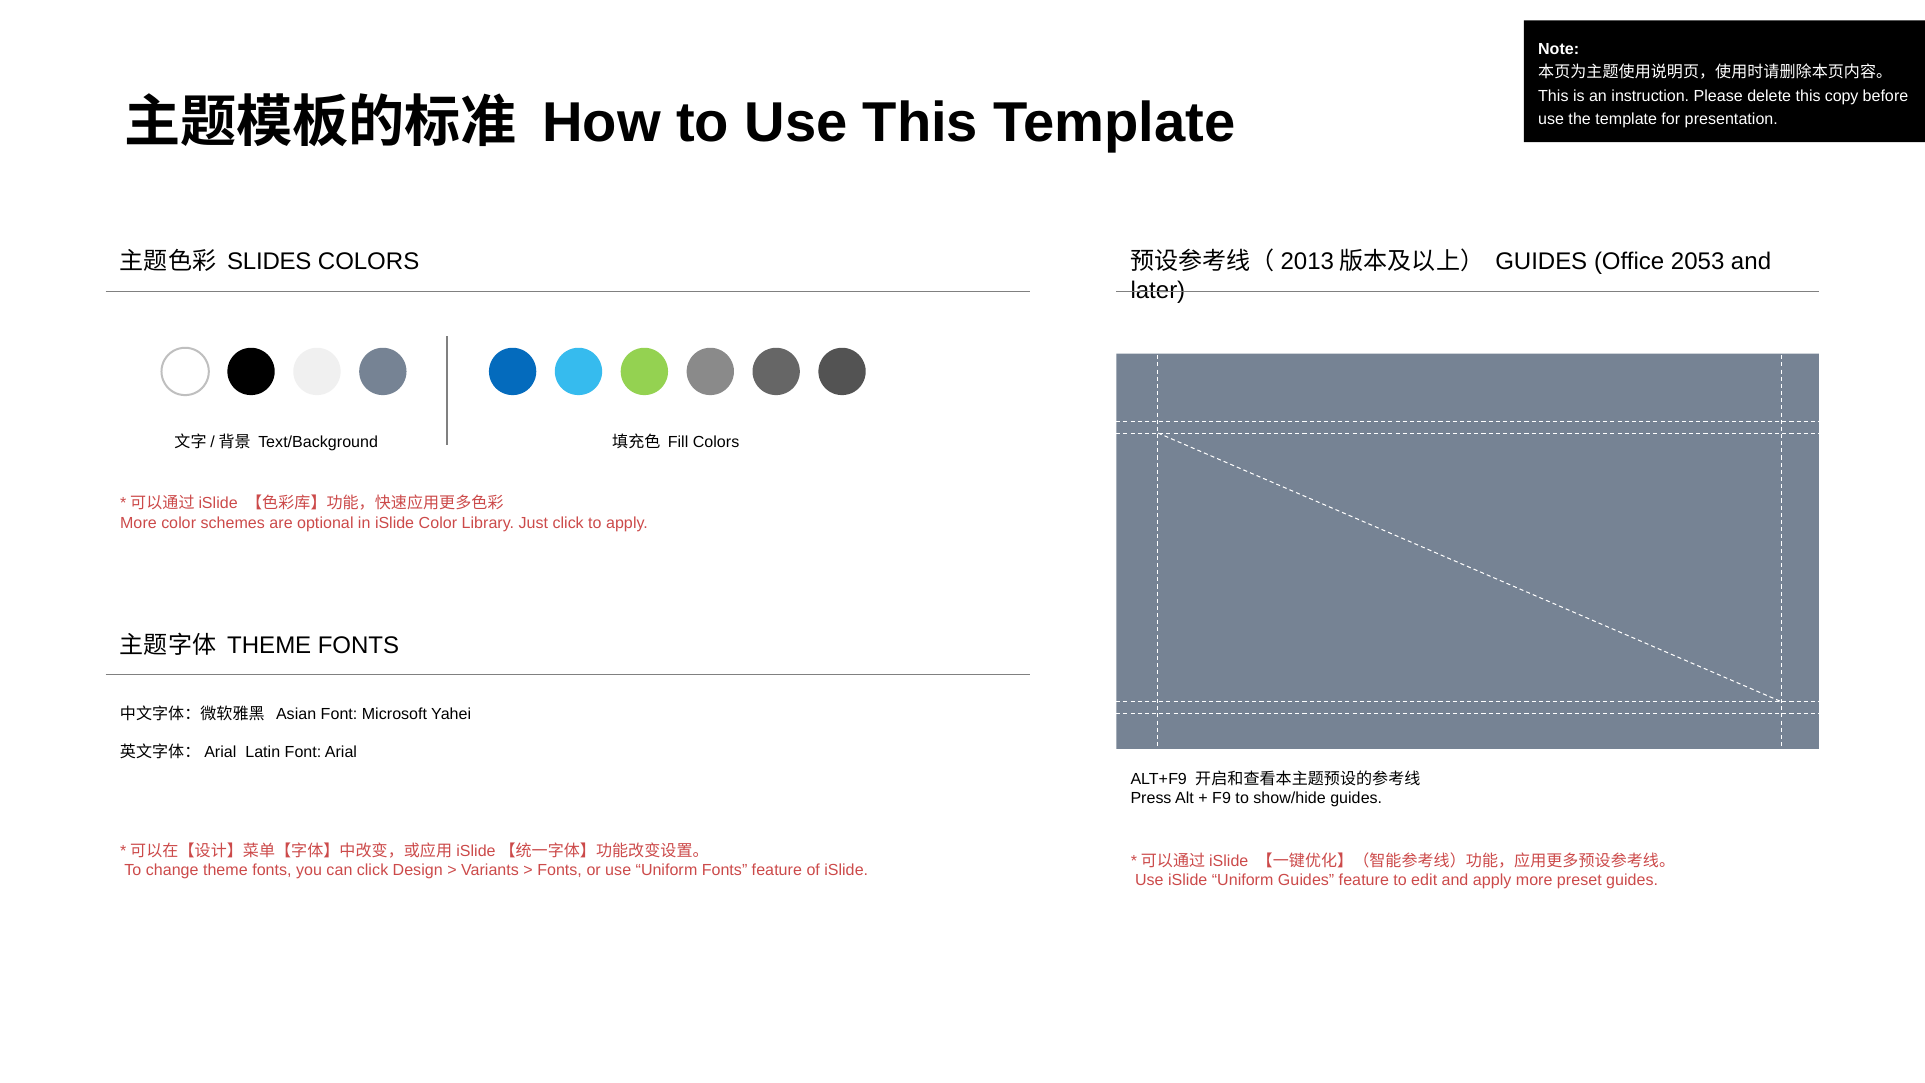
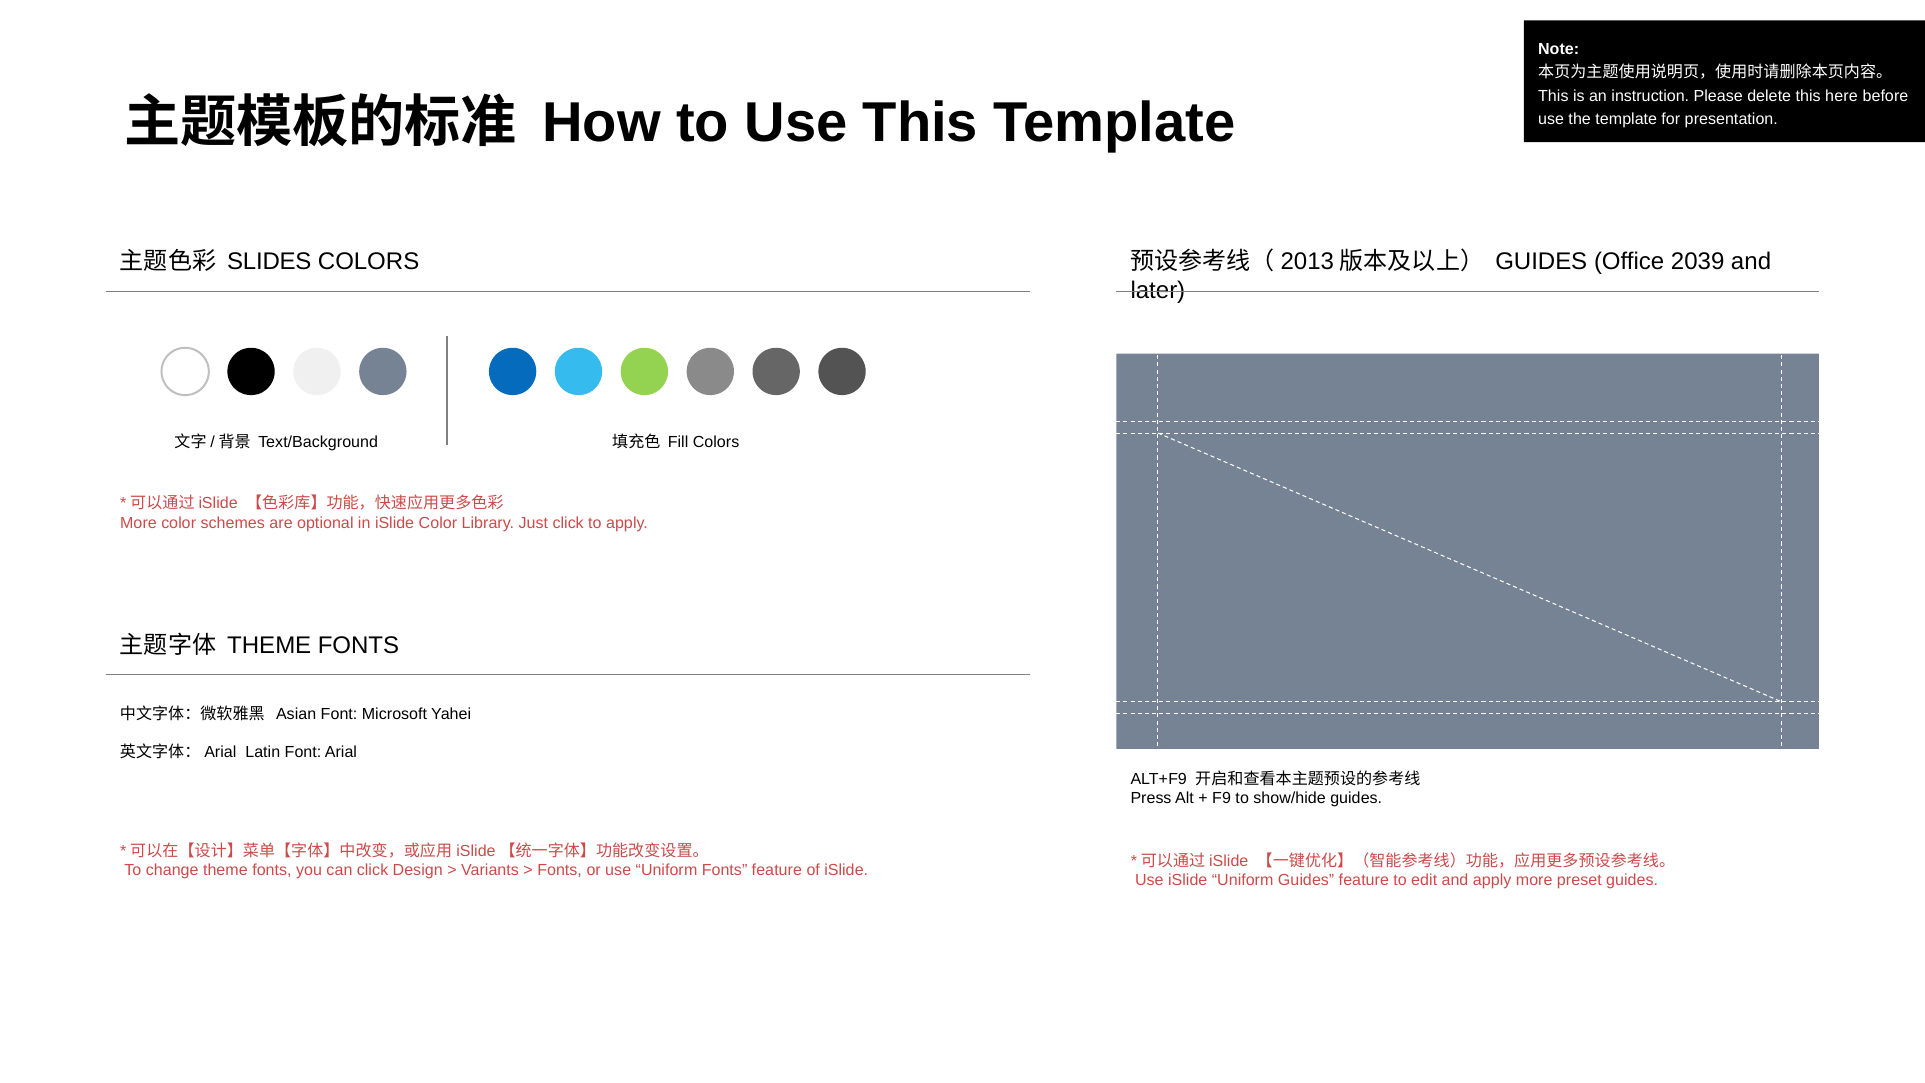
copy: copy -> here (1841, 96)
2053: 2053 -> 2039 (1698, 262)
